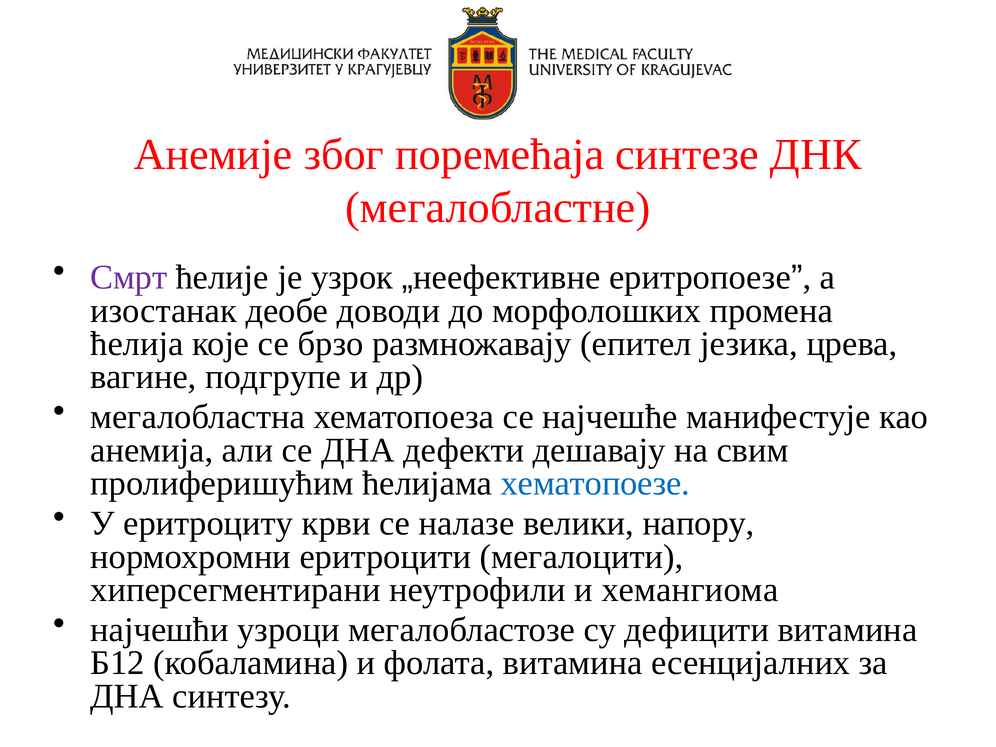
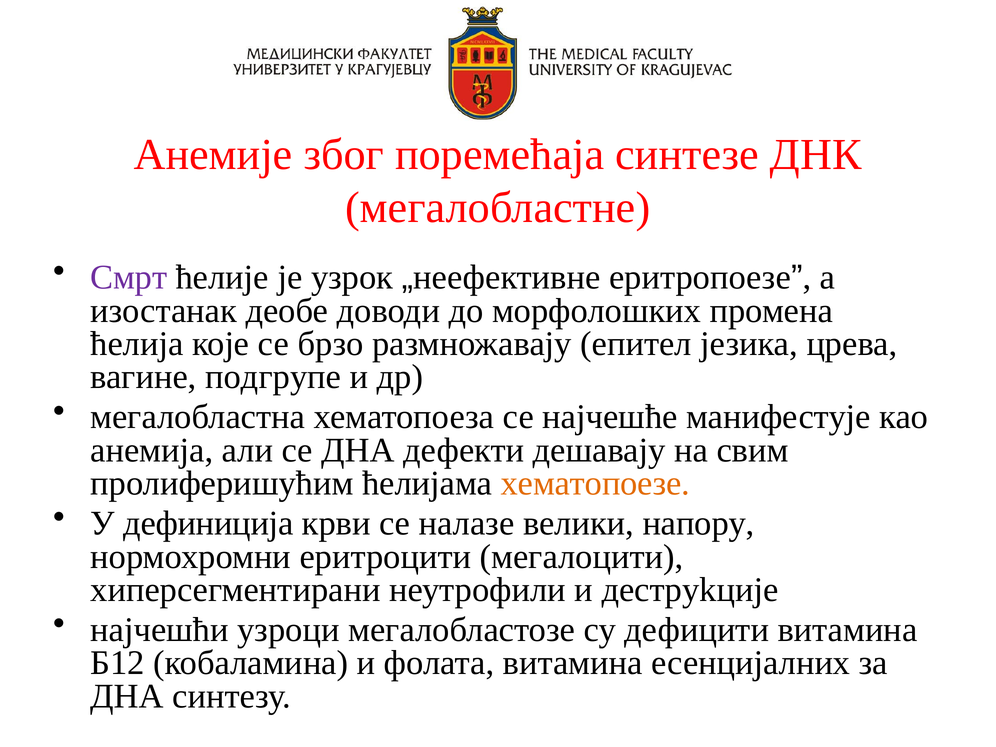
хематопоезе colour: blue -> orange (595, 483)
еритроциту: еритроциту -> дефиниција (208, 523)
хемангиома: хемангиома -> деструkциje (690, 590)
